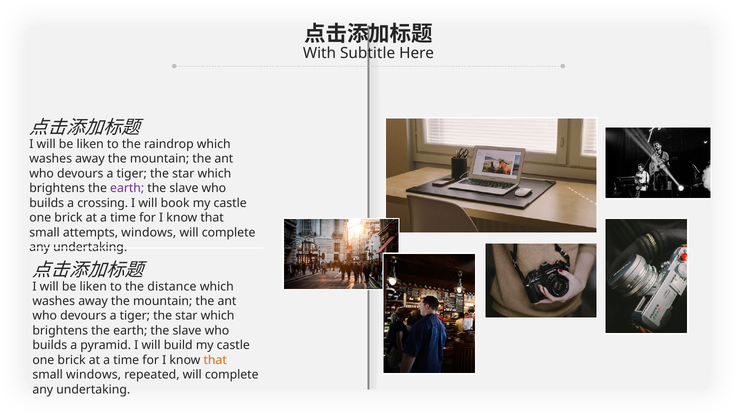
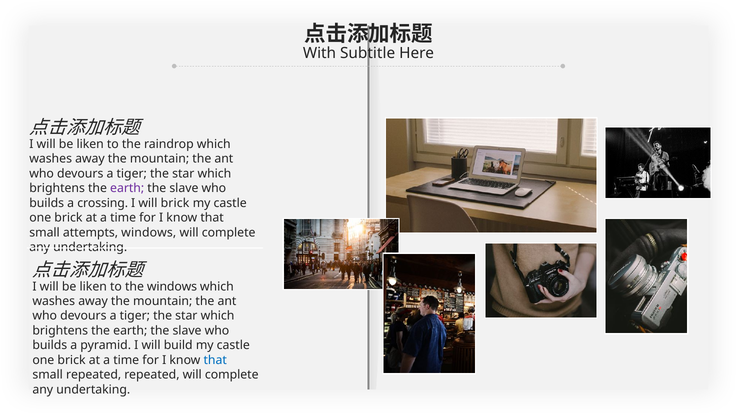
will book: book -> brick (175, 203)
the distance: distance -> windows (172, 286)
that colour: orange -> blue (215, 360)
small windows: windows -> repeated (94, 375)
